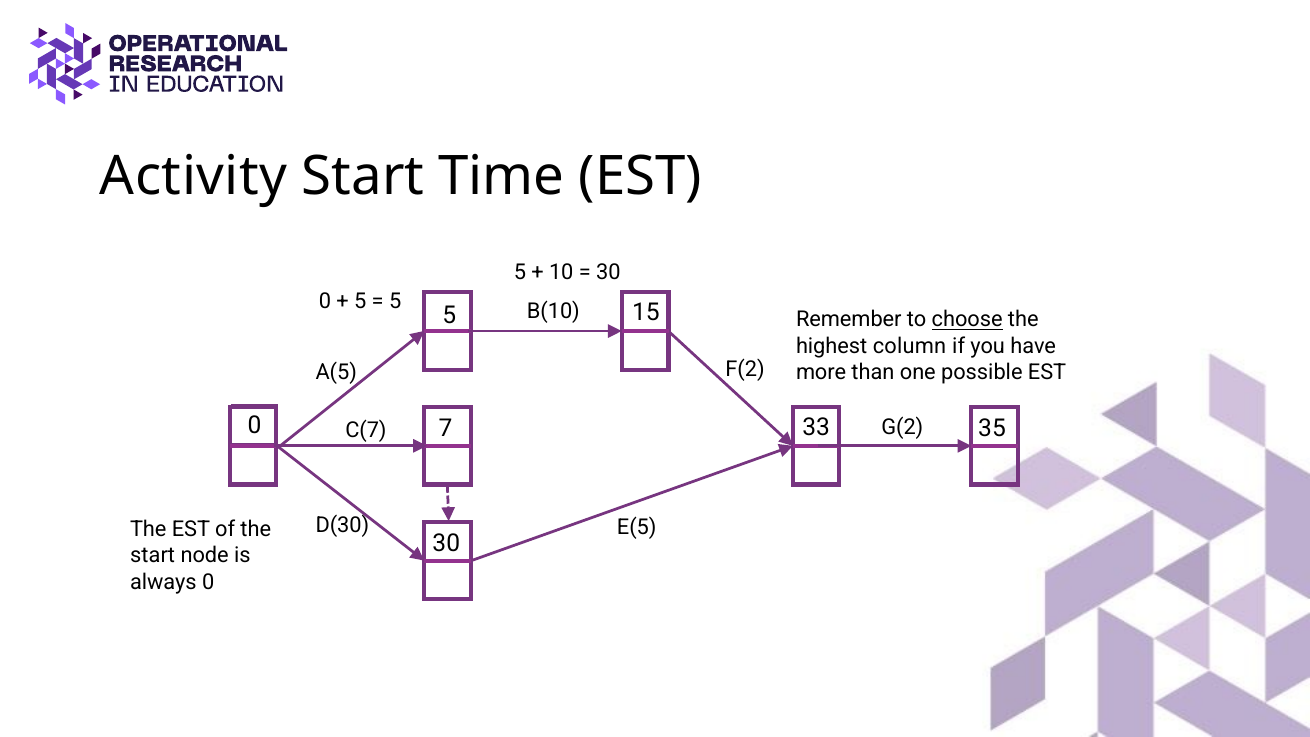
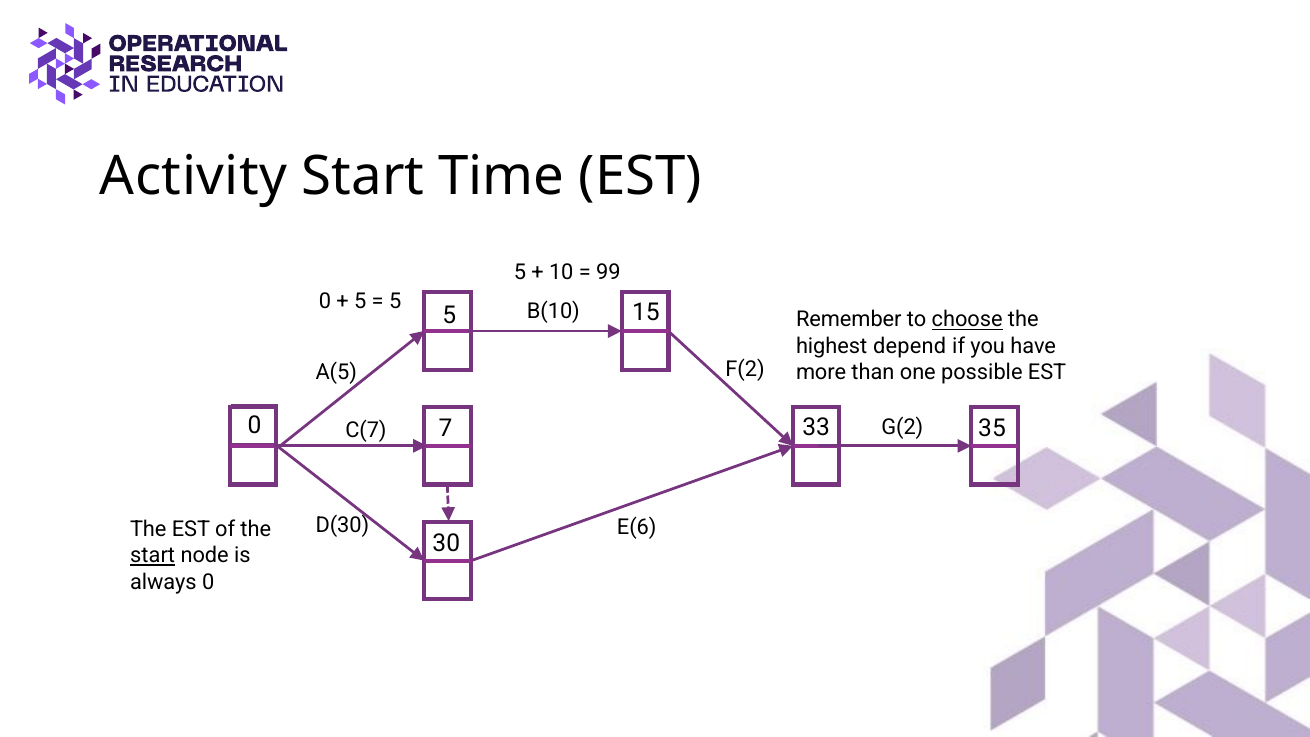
30: 30 -> 99 (608, 272)
column: column -> depend (910, 346)
E(5: E(5 -> E(6 (637, 528)
start underline: none -> present (153, 556)
